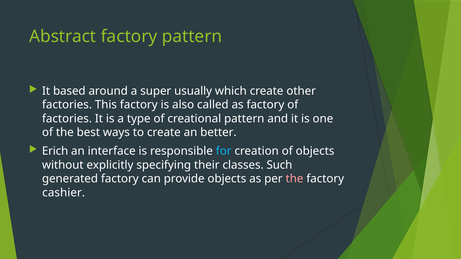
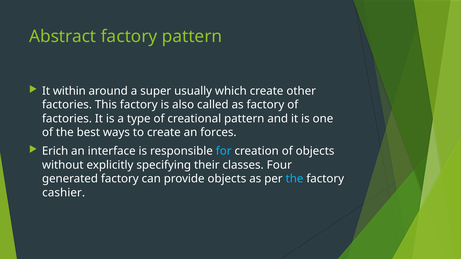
based: based -> within (69, 91)
better: better -> forces (218, 133)
Such: Such -> Four (279, 165)
the colour: pink -> light blue (295, 179)
